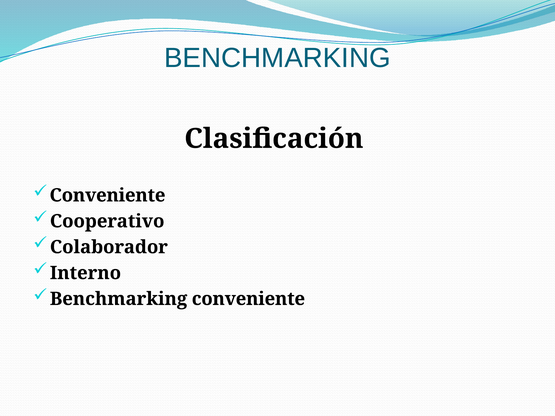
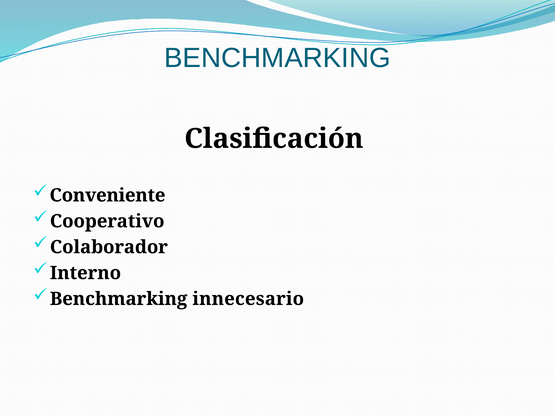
Benchmarking conveniente: conveniente -> innecesario (248, 299)
